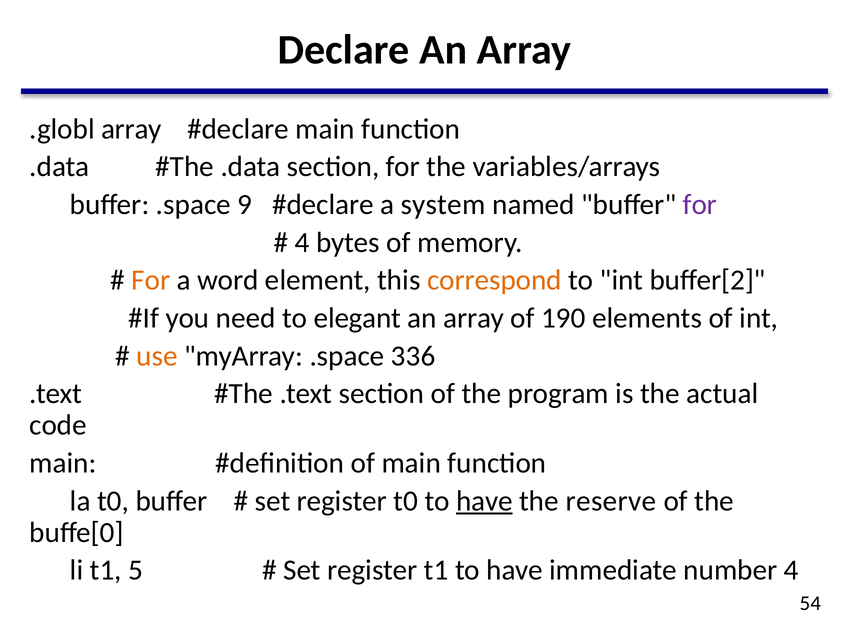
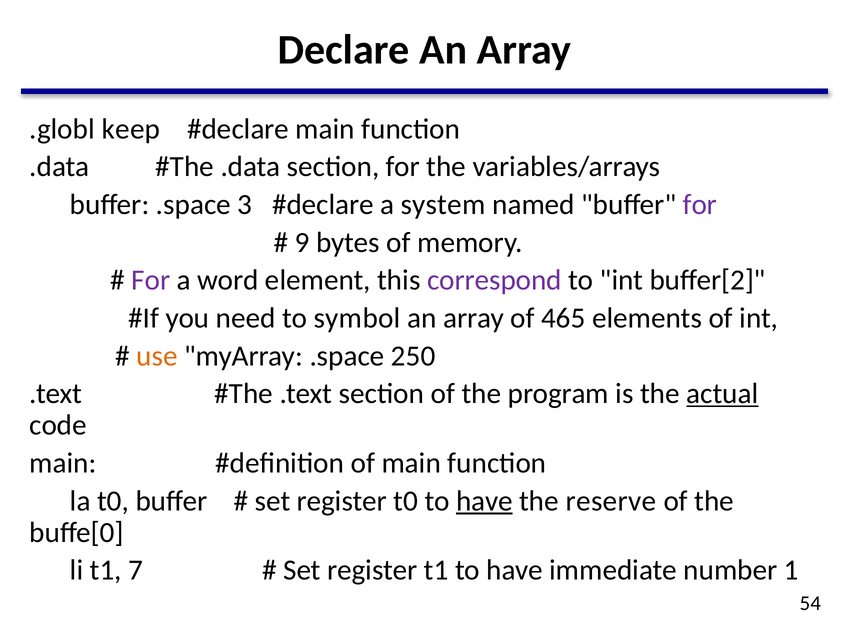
.globl array: array -> keep (131, 129)
9: 9 -> 3 (245, 205)
4: 4 -> 9 (302, 243)
For colour: orange -> purple (151, 280)
correspond colour: orange -> purple (494, 280)
elegant: elegant -> symbol (357, 318)
190: 190 -> 465 (563, 318)
336: 336 -> 250 (413, 356)
actual underline: none -> present (722, 394)
5: 5 -> 7 (136, 571)
number 4: 4 -> 1 (791, 571)
